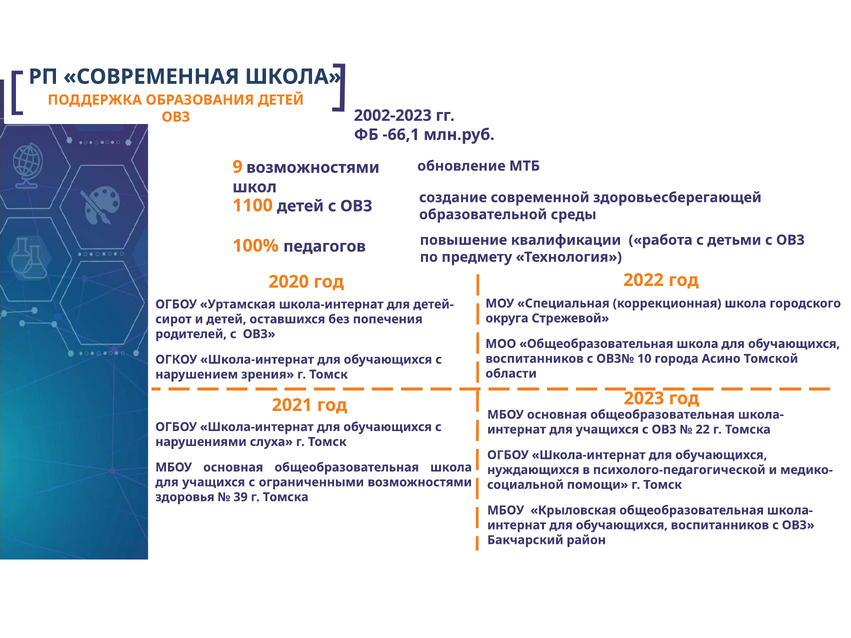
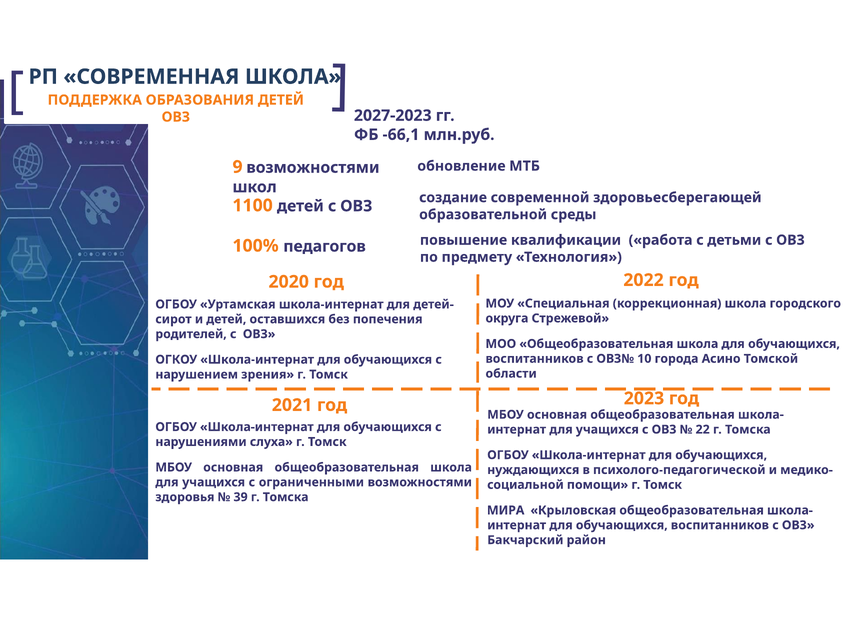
2002-2023: 2002-2023 -> 2027-2023 (393, 116)
МБОУ: МБОУ -> МИРА (506, 510)
